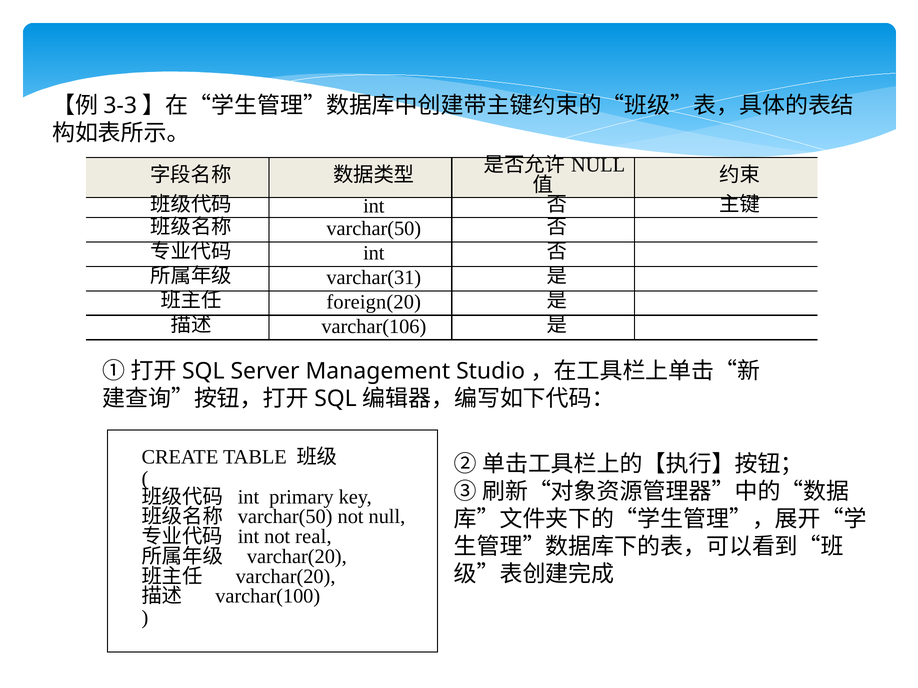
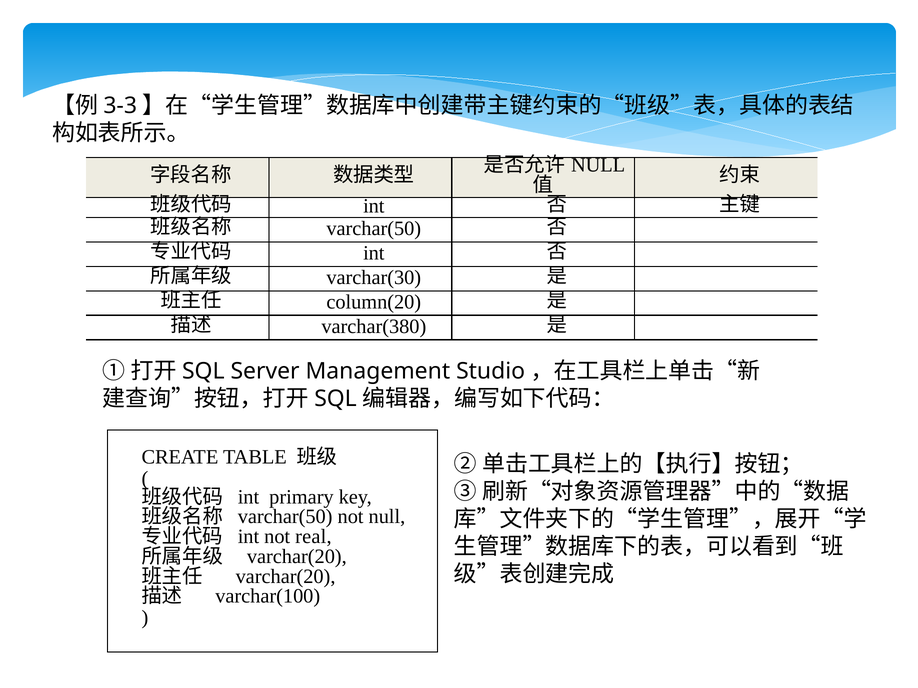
varchar(31: varchar(31 -> varchar(30 (374, 278)
foreign(20: foreign(20 -> column(20 (374, 302)
varchar(106: varchar(106 -> varchar(380 (374, 327)
